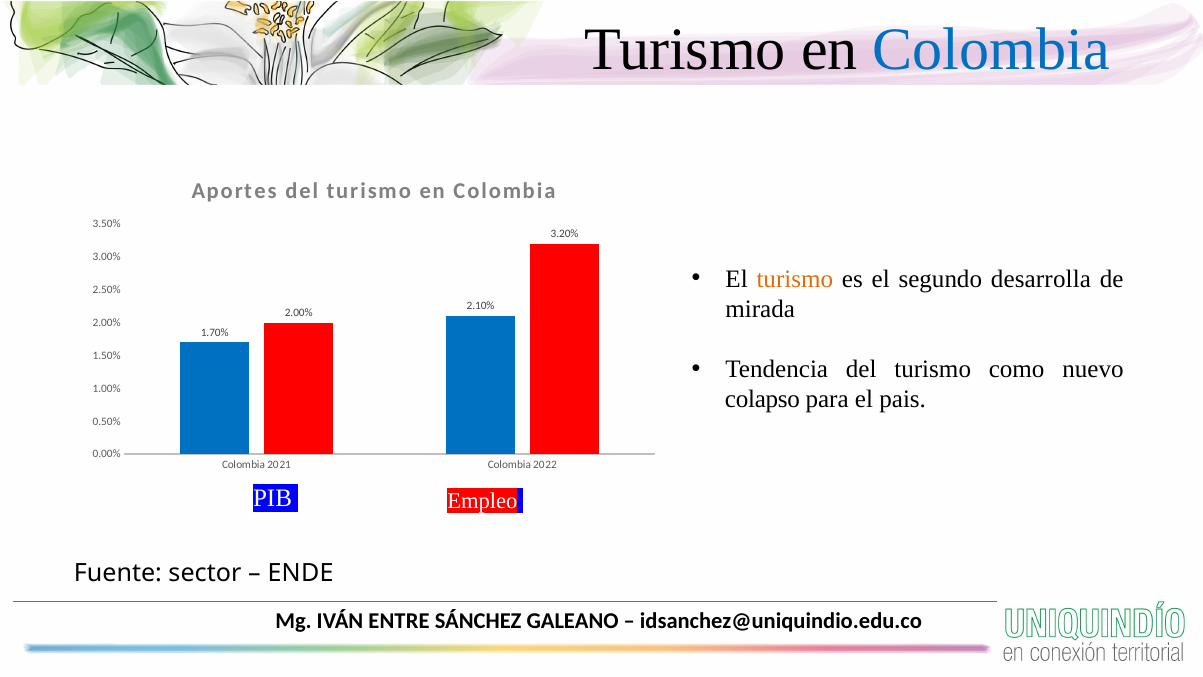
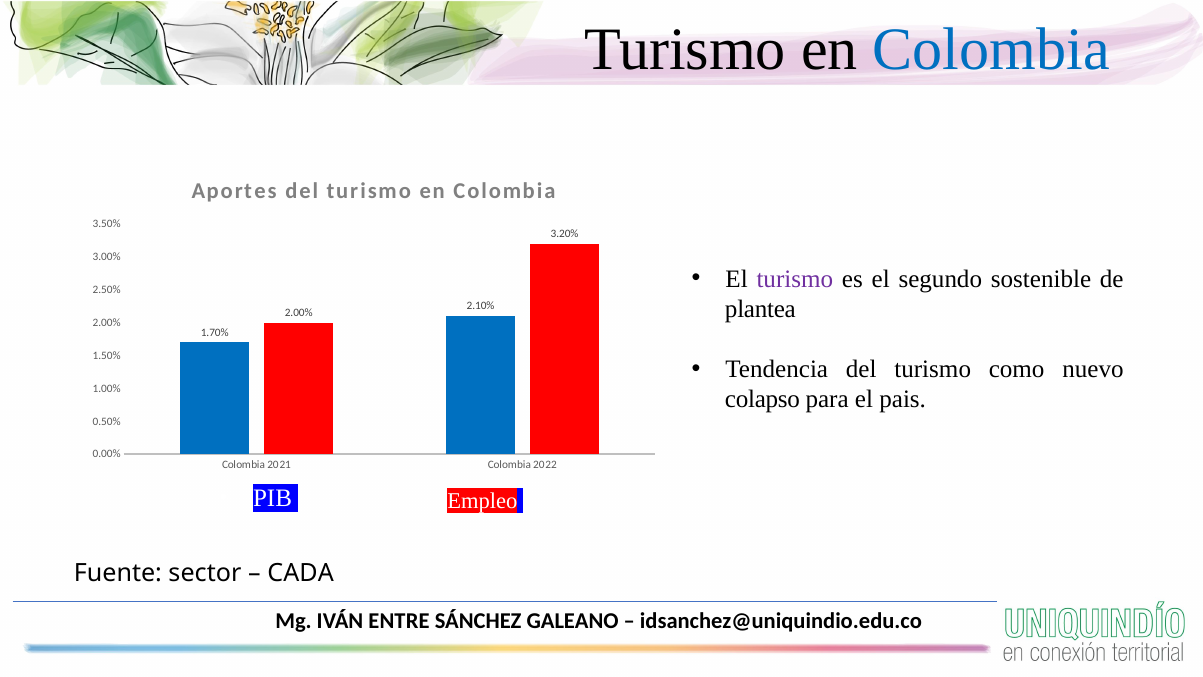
turismo colour: orange -> purple (795, 279)
desarrolla: desarrolla -> sostenible (1041, 279)
mirada: mirada -> plantea (760, 309)
ENDE: ENDE -> CADA (301, 573)
